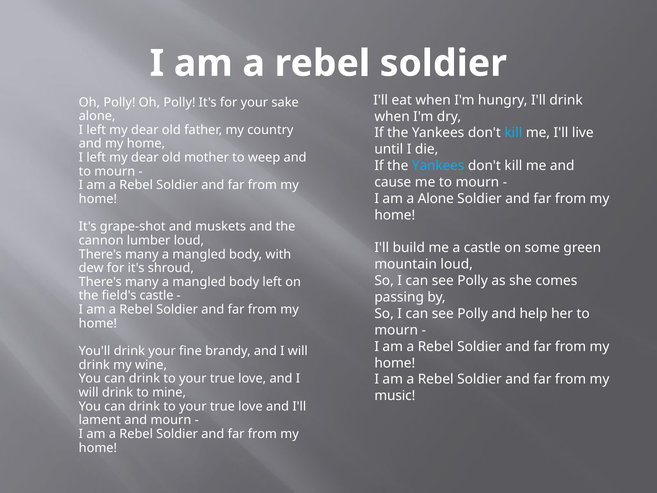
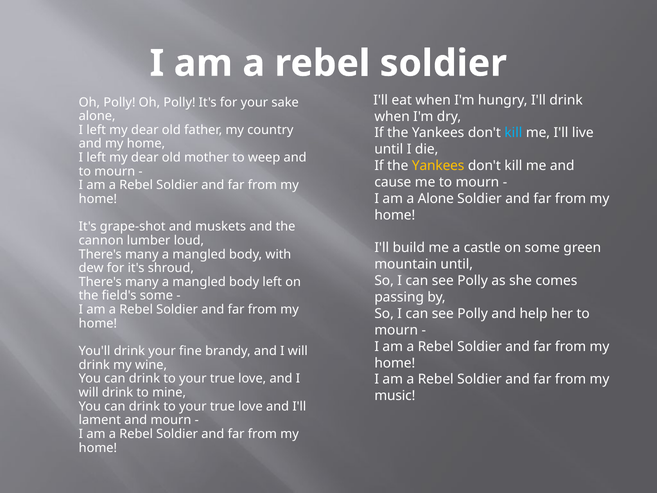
Yankees colour: light blue -> yellow (438, 166)
mountain loud: loud -> until (457, 264)
field's castle: castle -> some (156, 296)
